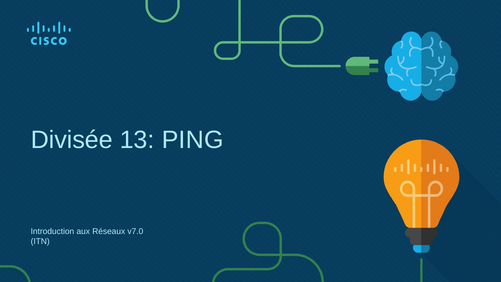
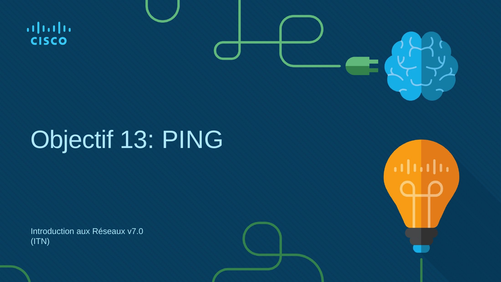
Divisée: Divisée -> Objectif (72, 140)
